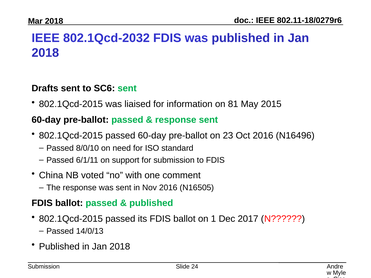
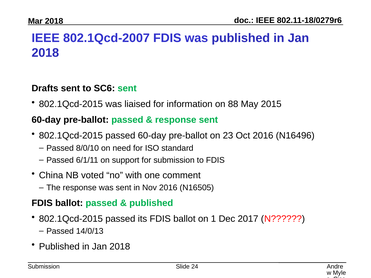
802.1Qcd-2032: 802.1Qcd-2032 -> 802.1Qcd-2007 (106, 38)
81: 81 -> 88 (233, 104)
